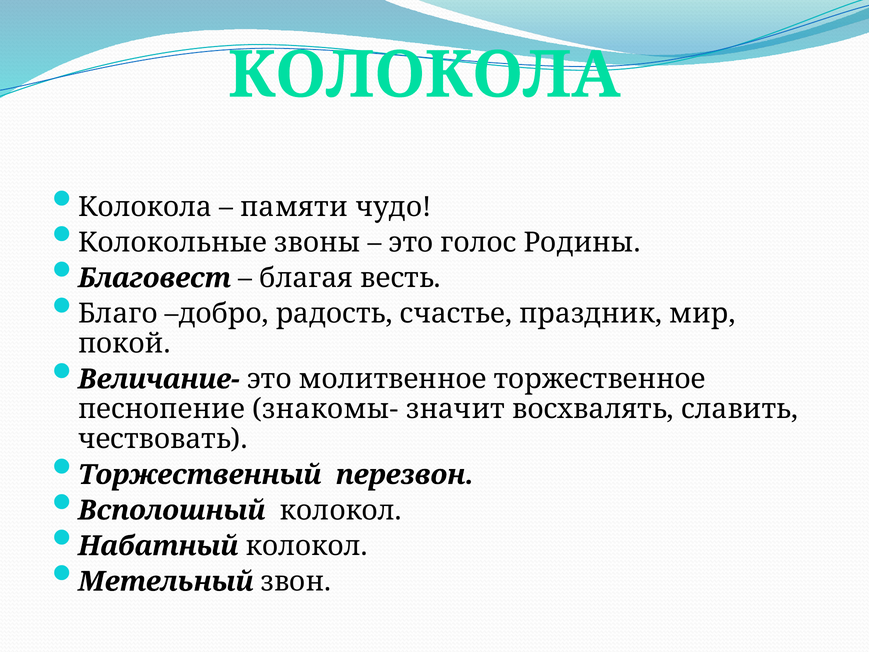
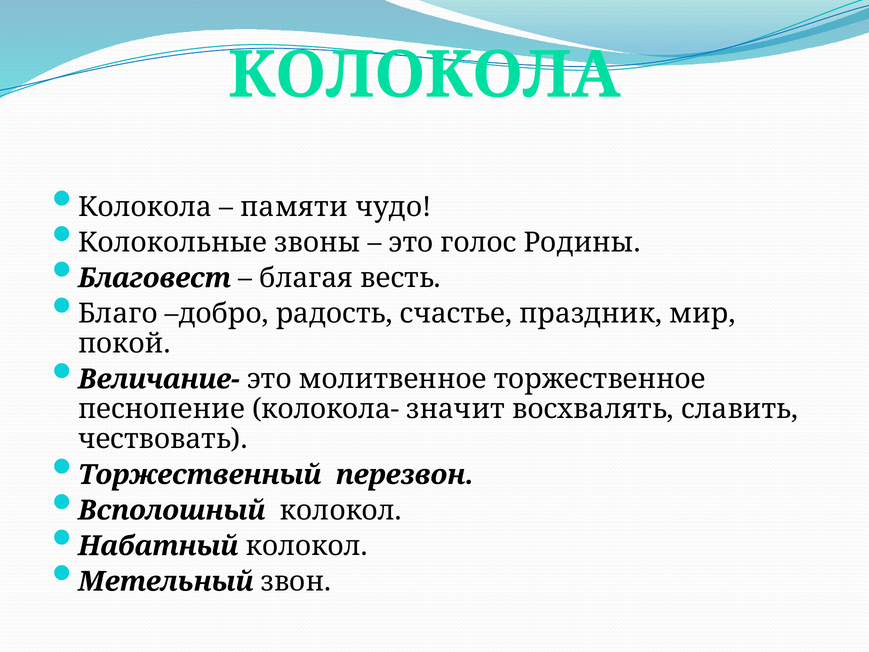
знакомы-: знакомы- -> колокола- (326, 409)
